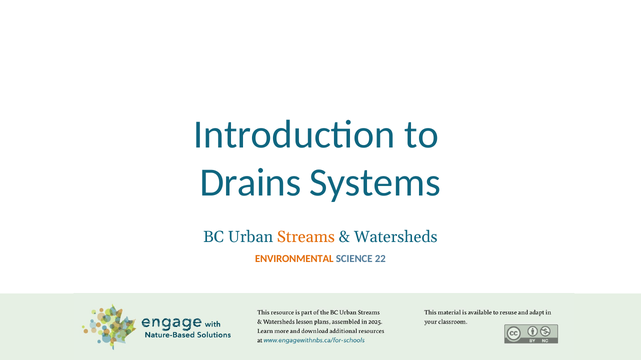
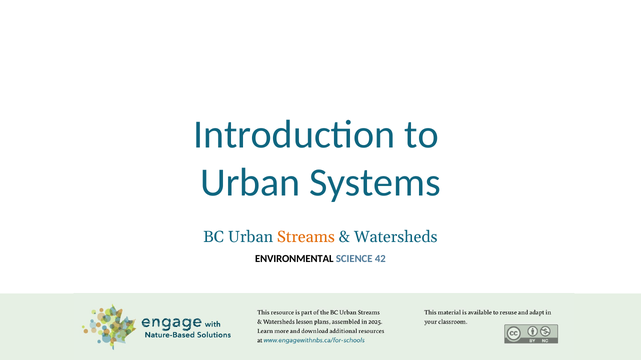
Drains: Drains -> Urban (250, 183)
ENVIRONMENTAL colour: orange -> black (294, 259)
22: 22 -> 42 (380, 259)
